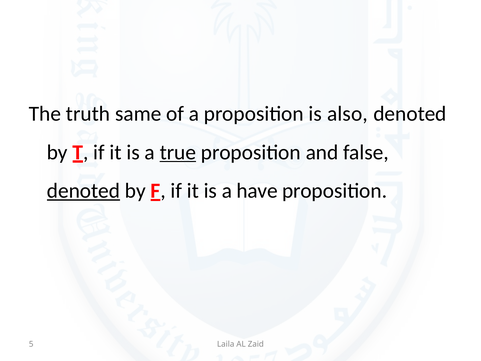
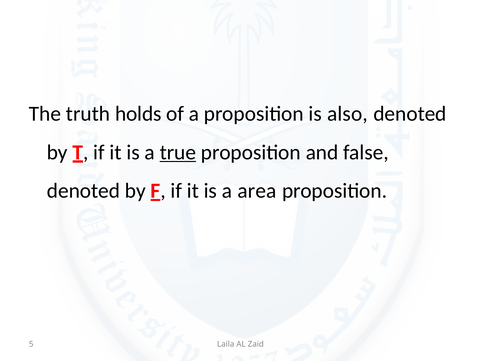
same: same -> holds (138, 114)
denoted underline: present -> none (83, 191)
have: have -> area (257, 191)
